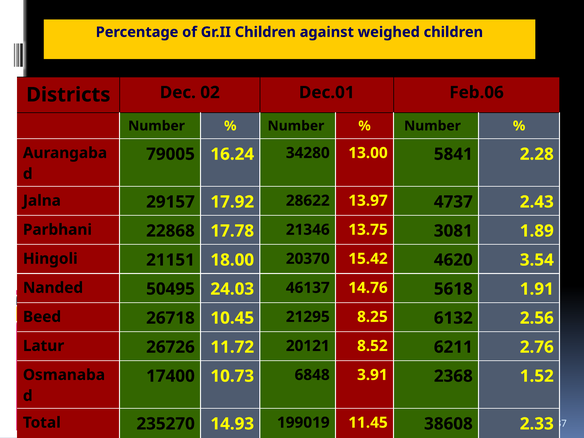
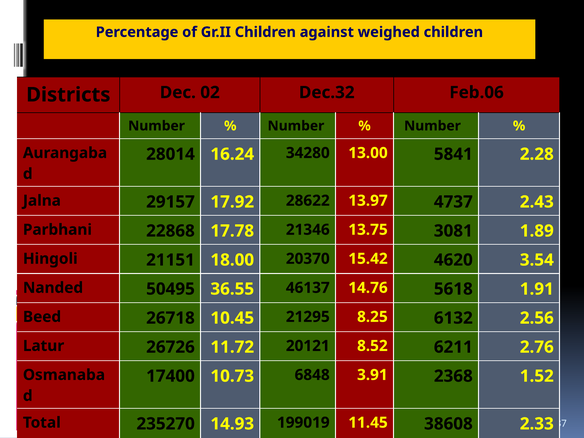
Dec.01: Dec.01 -> Dec.32 (327, 92)
79005: 79005 -> 28014 (170, 154)
24.03: 24.03 -> 36.55 (232, 289)
